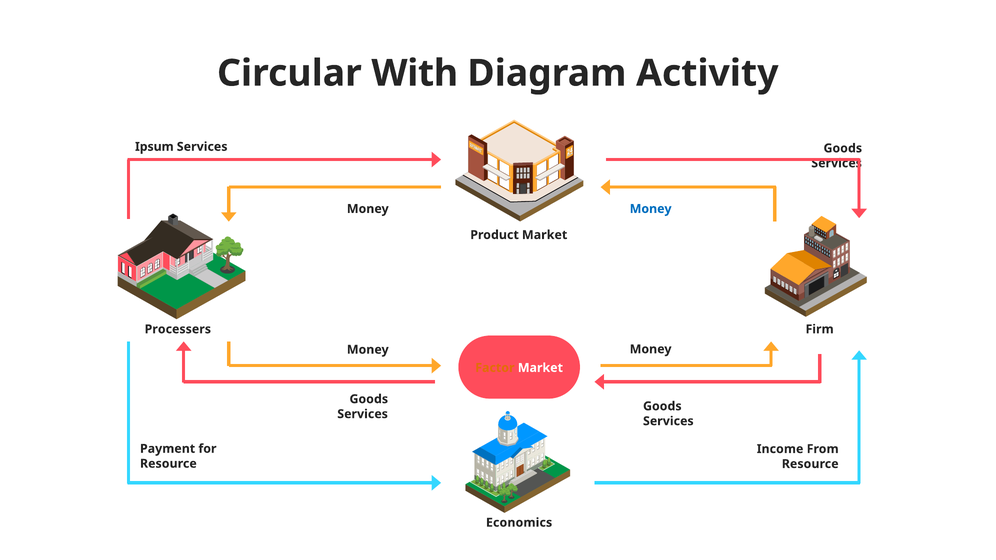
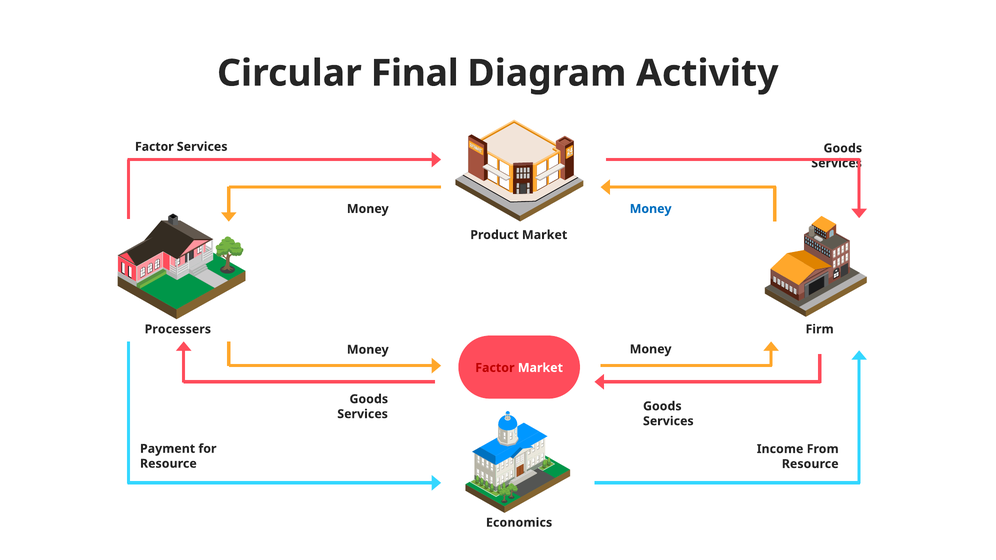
With: With -> Final (415, 73)
Ipsum: Ipsum -> Factor (154, 147)
Factor colour: orange -> red (495, 368)
